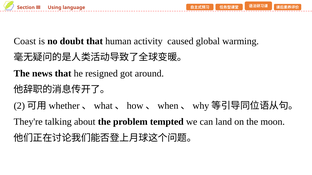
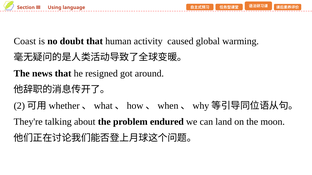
tempted: tempted -> endured (167, 122)
